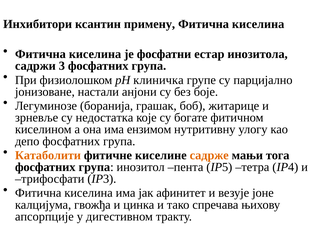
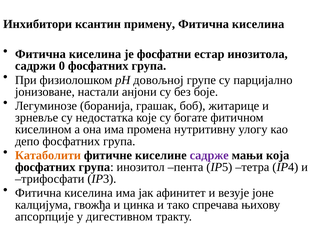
3: 3 -> 0 (62, 66)
клиничка: клиничка -> довољној (158, 80)
ензимом: ензимом -> промена (149, 129)
садрже colour: orange -> purple (209, 155)
тога: тога -> која (278, 155)
